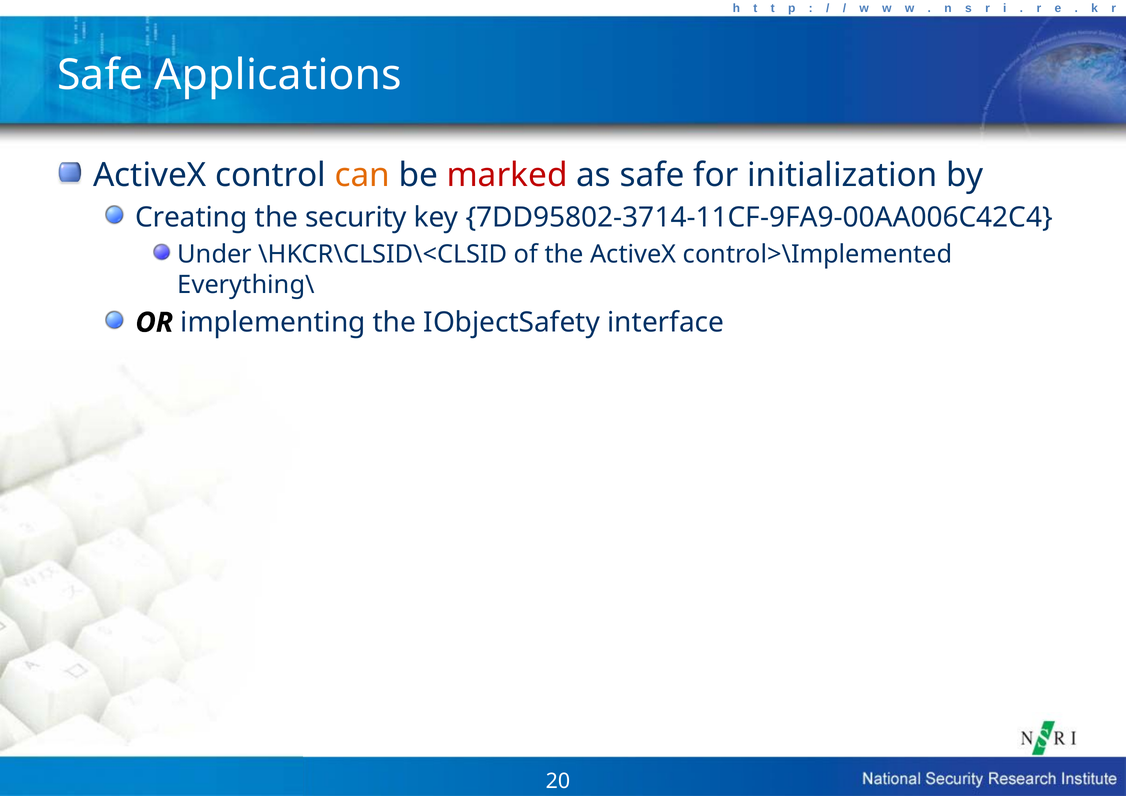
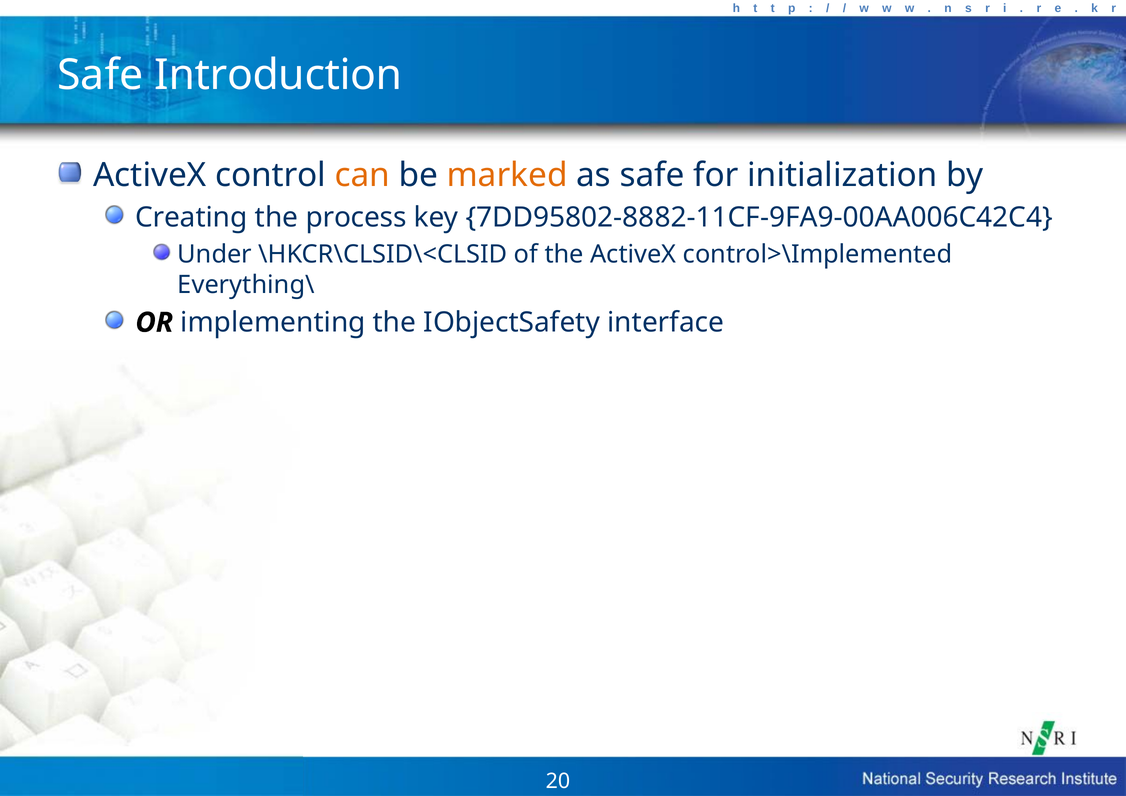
Applications: Applications -> Introduction (278, 75)
marked colour: red -> orange (507, 175)
security: security -> process (356, 217)
7DD95802-3714-11CF-9FA9-00AA006C42C4: 7DD95802-3714-11CF-9FA9-00AA006C42C4 -> 7DD95802-8882-11CF-9FA9-00AA006C42C4 (759, 217)
